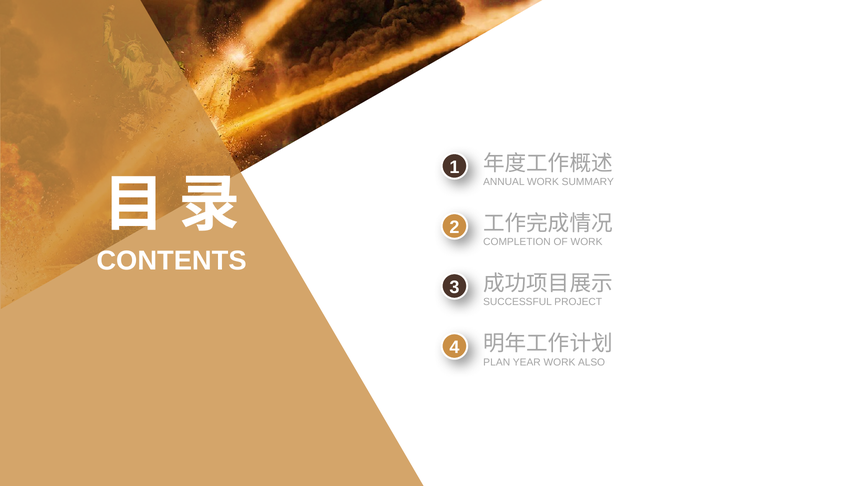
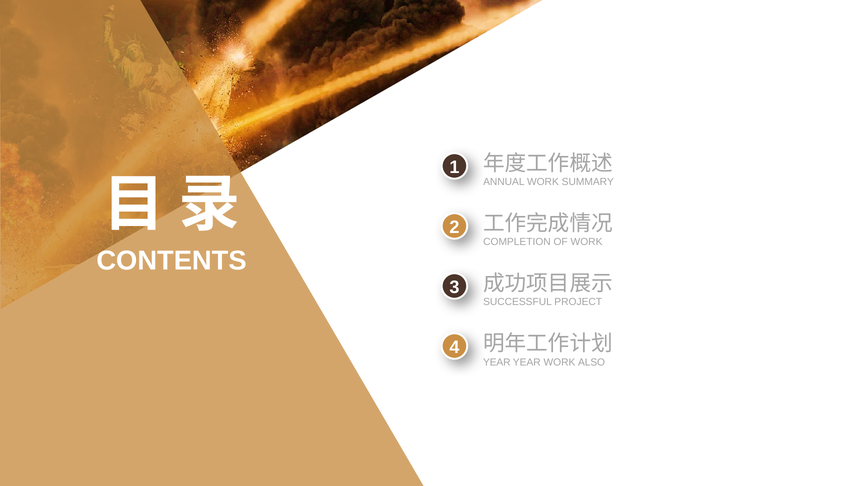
PLAN: PLAN -> YEAR (497, 362)
